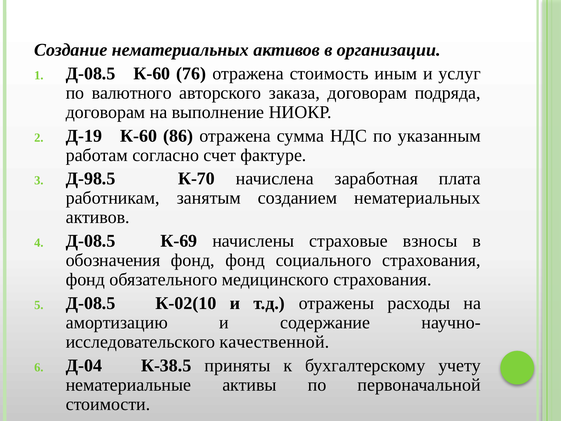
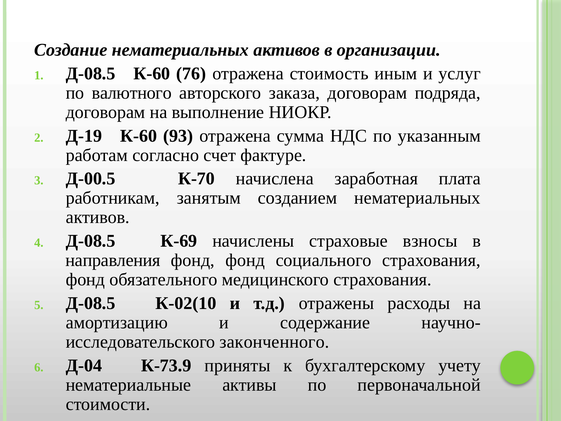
86: 86 -> 93 (178, 136)
Д-98.5: Д-98.5 -> Д-00.5 (91, 179)
обозначения: обозначения -> направления (113, 260)
качественной: качественной -> законченного (274, 342)
К-38.5: К-38.5 -> К-73.9 (166, 365)
